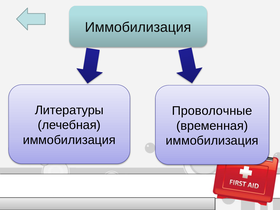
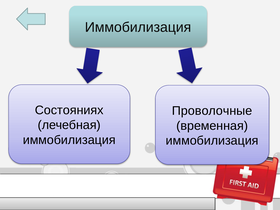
Литературы: Литературы -> Состояниях (69, 110)
